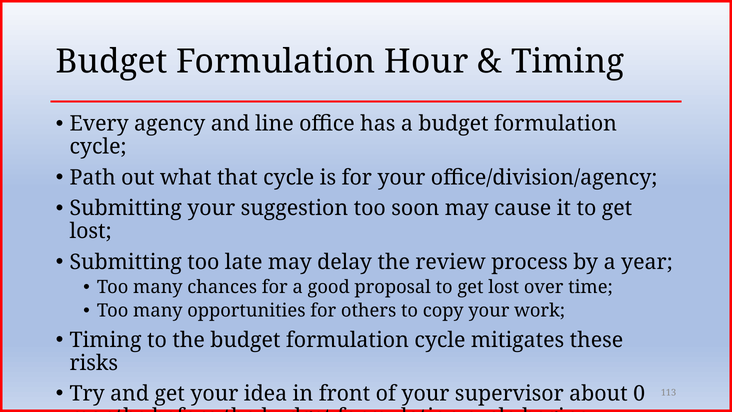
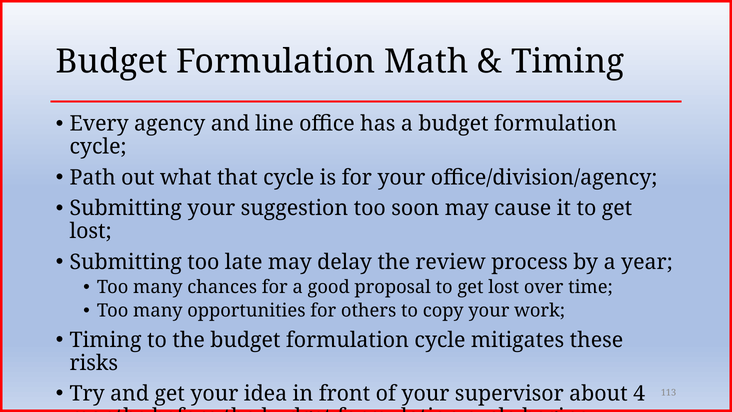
Hour: Hour -> Math (426, 61)
0: 0 -> 4 (639, 394)
